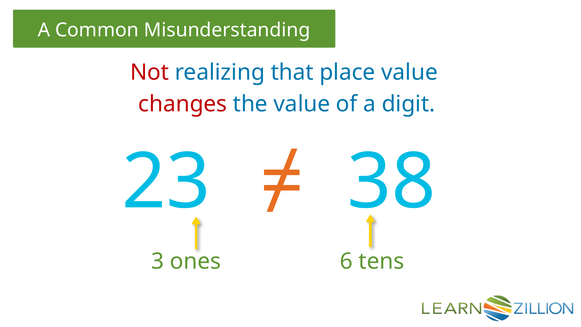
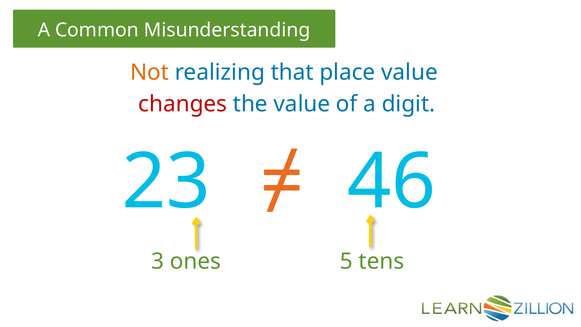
Not colour: red -> orange (149, 72)
38: 38 -> 46 (391, 182)
6: 6 -> 5 (346, 261)
